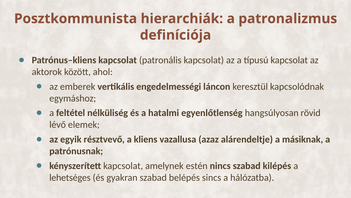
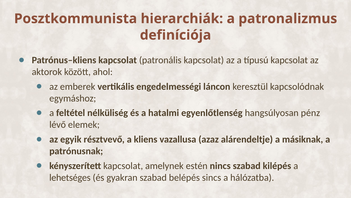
rövid: rövid -> pénz (310, 113)
